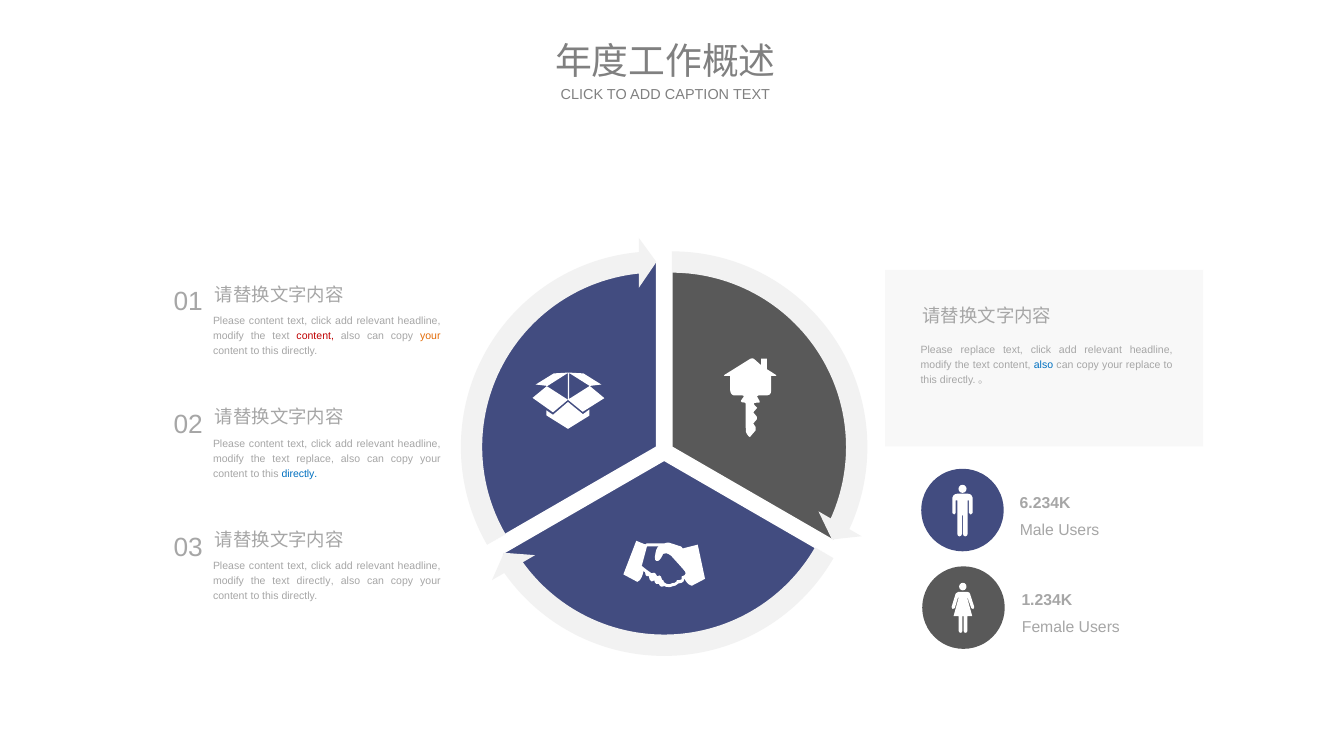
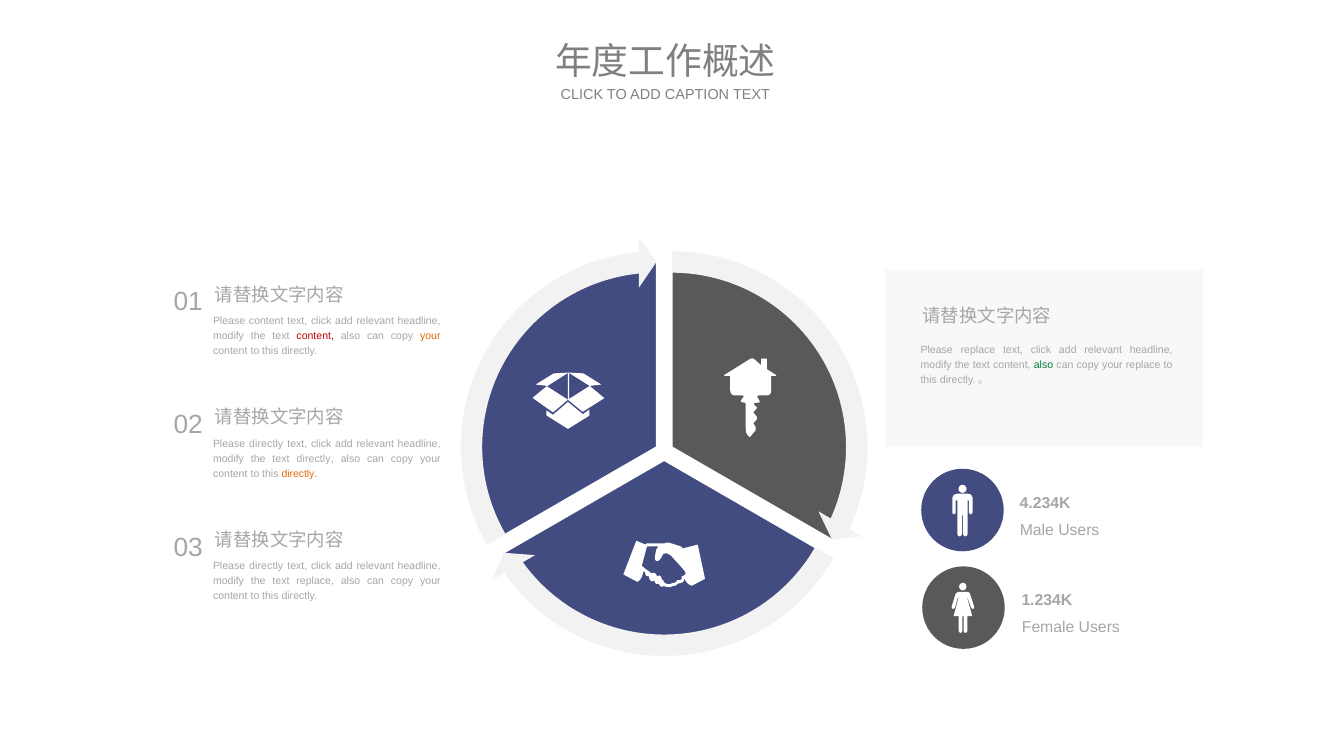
also colour: blue -> green (1044, 365)
content: content -> directly (266, 443)
text replace: replace -> directly (315, 458)
directly colour: blue -> orange (299, 474)
6.234K: 6.234K -> 4.234K (1045, 503)
content: content -> directly (266, 566)
text directly: directly -> replace (315, 581)
